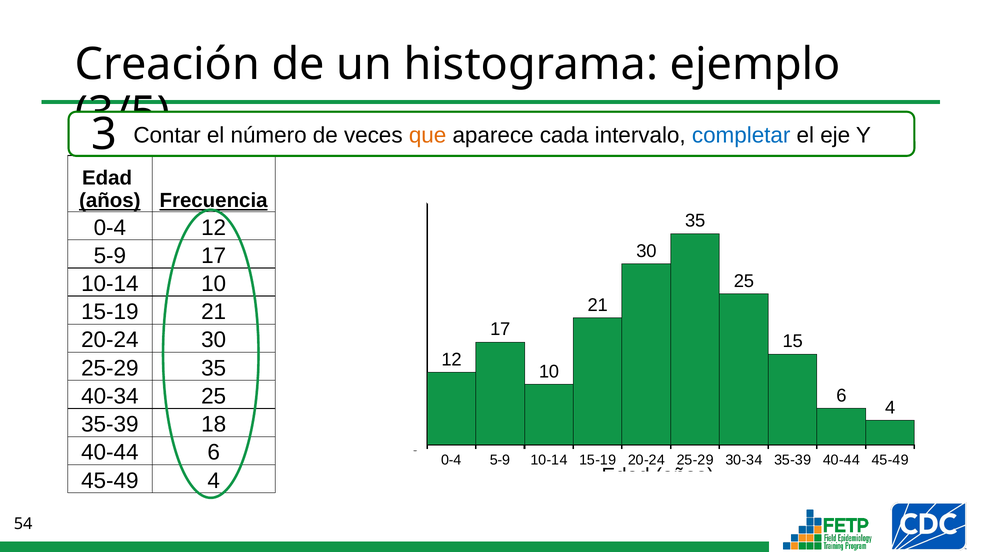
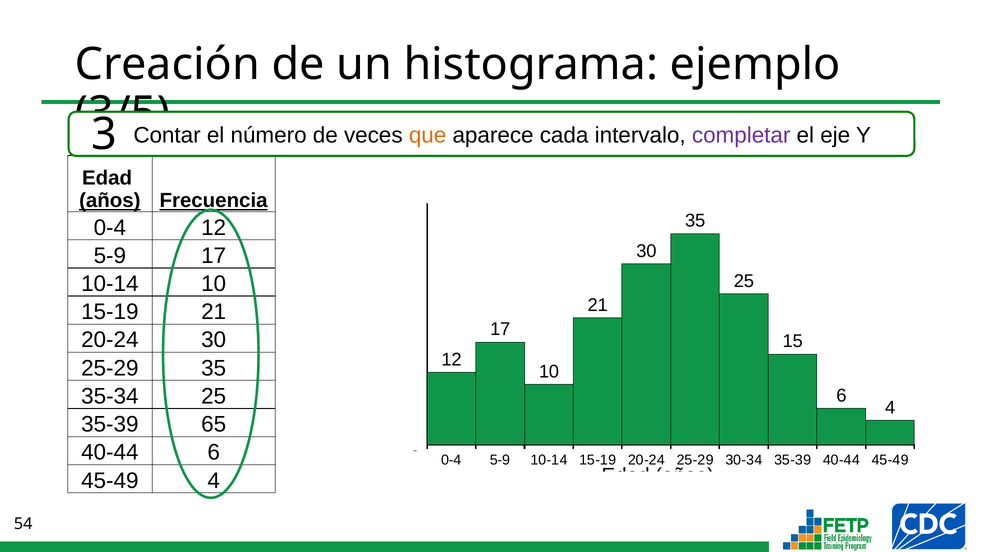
completar colour: blue -> purple (741, 135)
40-34: 40-34 -> 35-34 (110, 397)
18: 18 -> 65 (214, 425)
